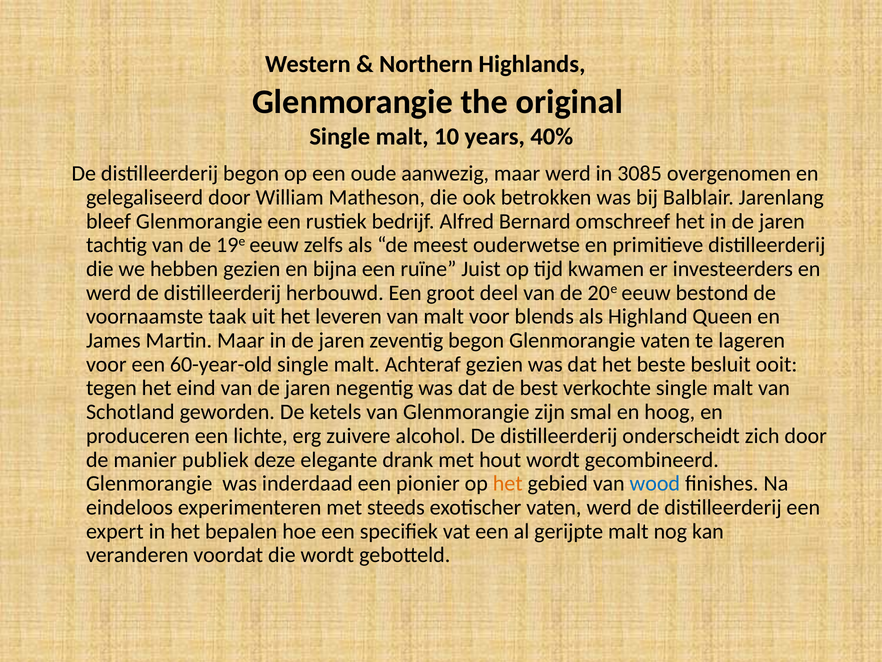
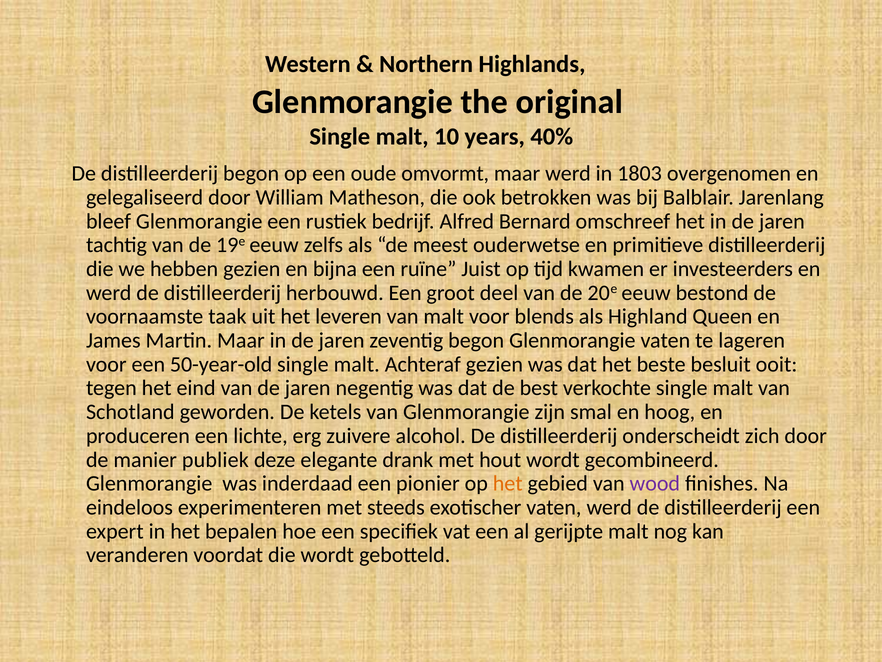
aanwezig: aanwezig -> omvormt (445, 174)
3085: 3085 -> 1803 (640, 174)
60-year-old: 60-year-old -> 50-year-old (221, 364)
wood colour: blue -> purple (655, 483)
